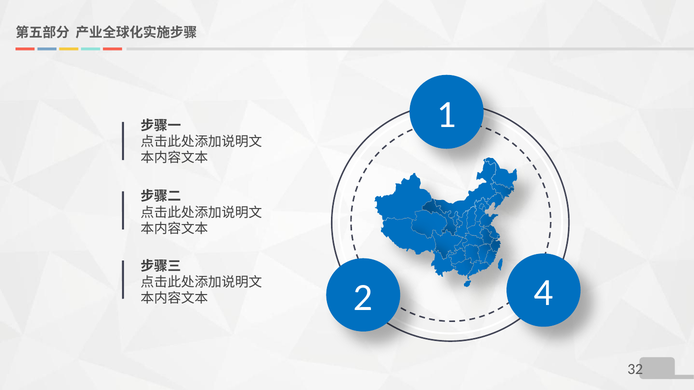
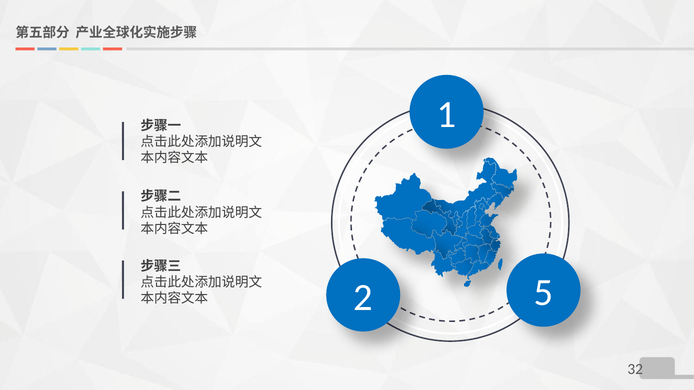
4: 4 -> 5 (544, 293)
